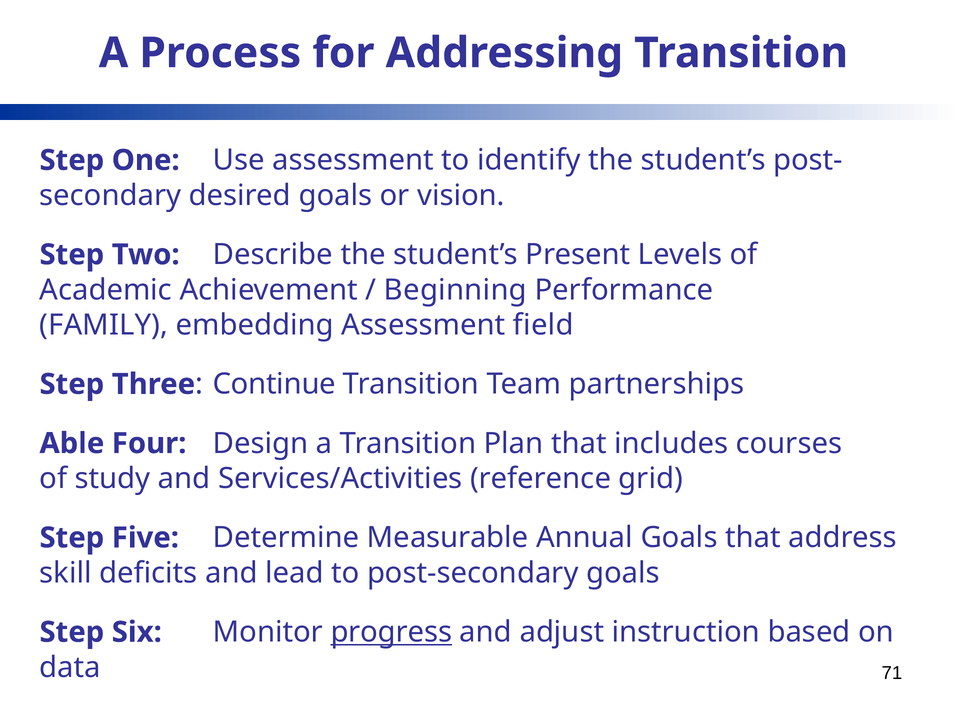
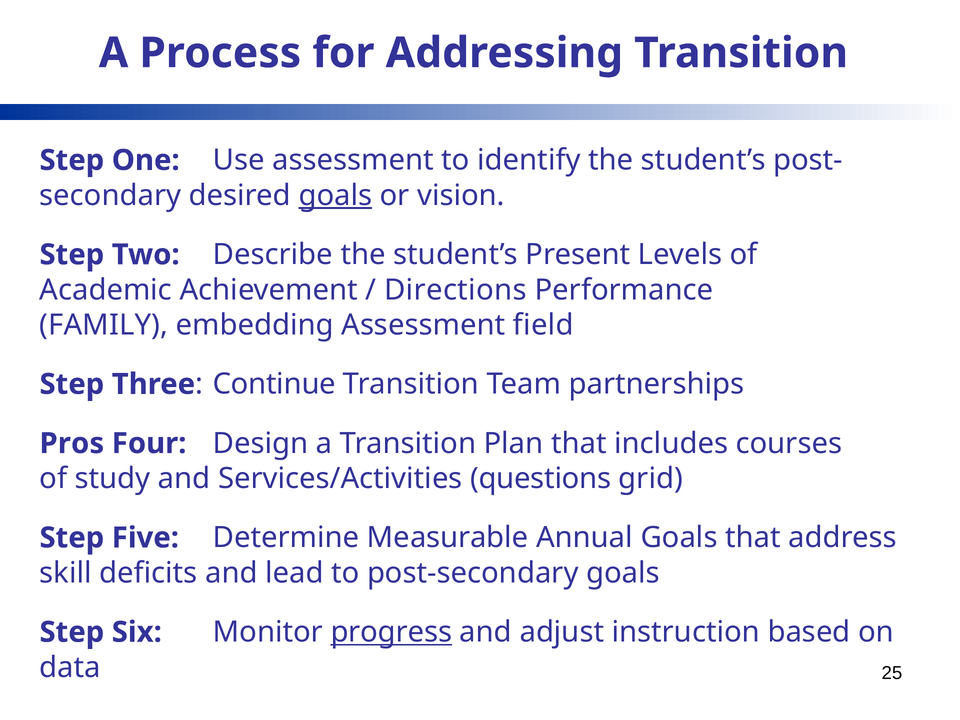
goals underline: none -> present (335, 195)
Beginning: Beginning -> Directions (455, 290)
Able: Able -> Pros (72, 443)
reference: reference -> questions (541, 479)
71: 71 -> 25 (892, 673)
